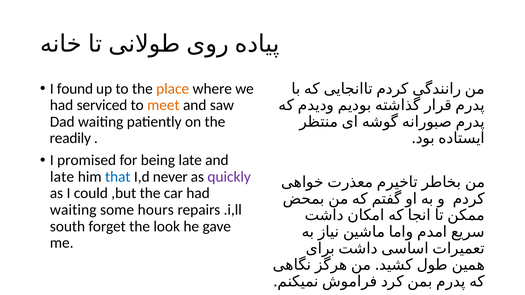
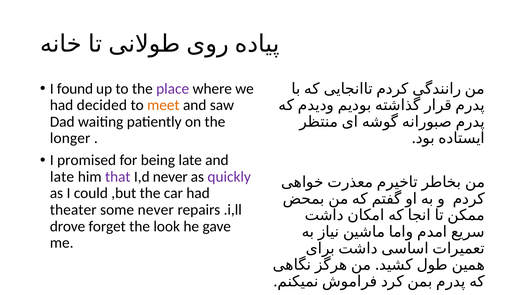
place colour: orange -> purple (173, 89)
serviced: serviced -> decided (102, 105)
readily: readily -> longer (70, 138)
that colour: blue -> purple (118, 177)
waiting: waiting -> theater (73, 210)
some hours: hours -> never (156, 210)
south: south -> drove (68, 227)
